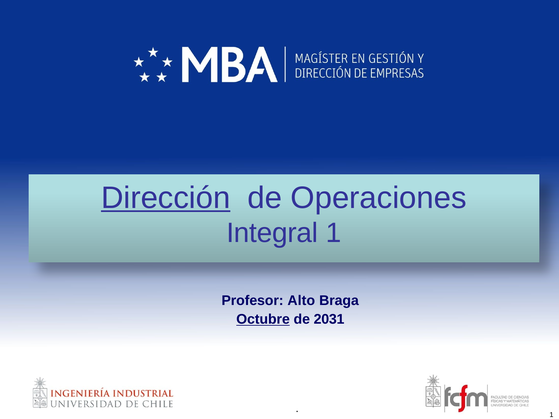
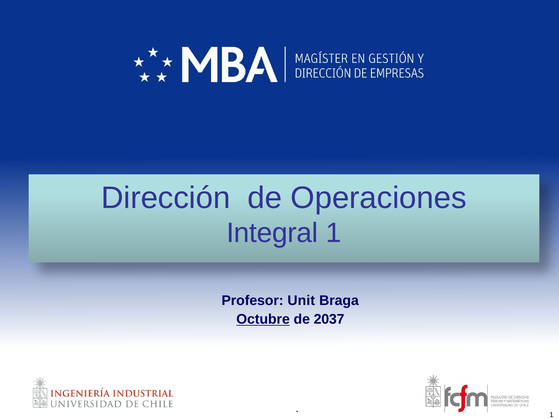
Dirección underline: present -> none (166, 198)
Alto: Alto -> Unit (301, 301)
2031: 2031 -> 2037 (329, 320)
